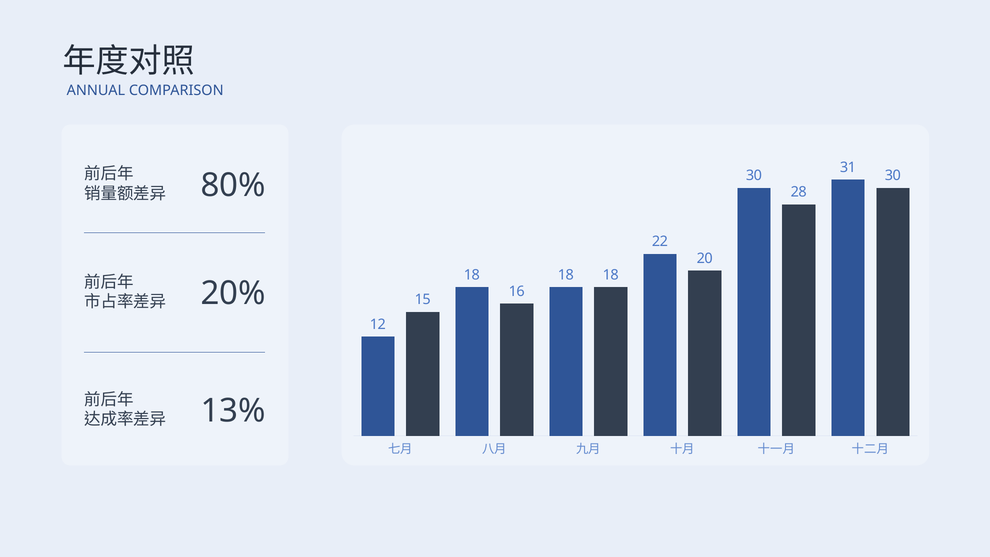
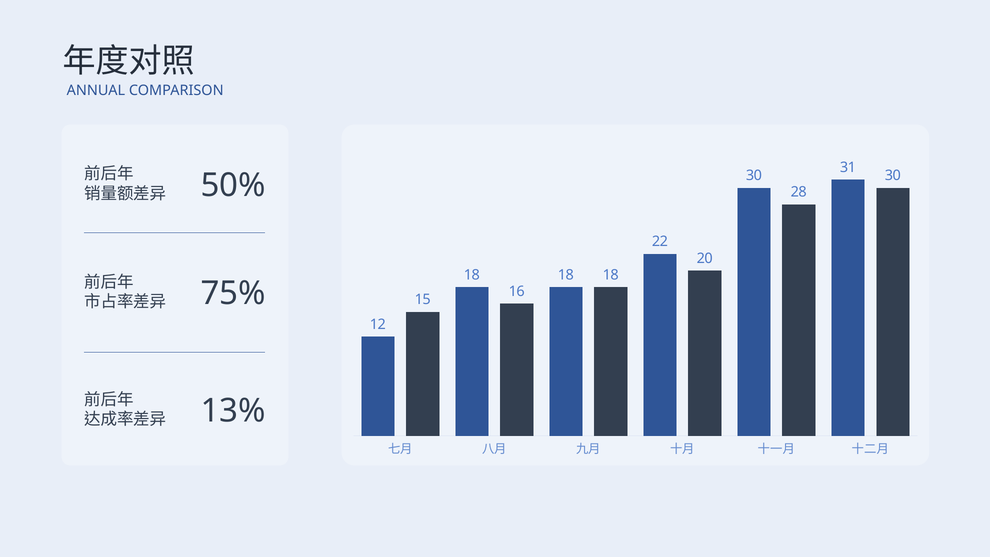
80%: 80% -> 50% (233, 185)
20%: 20% -> 75% (233, 293)
